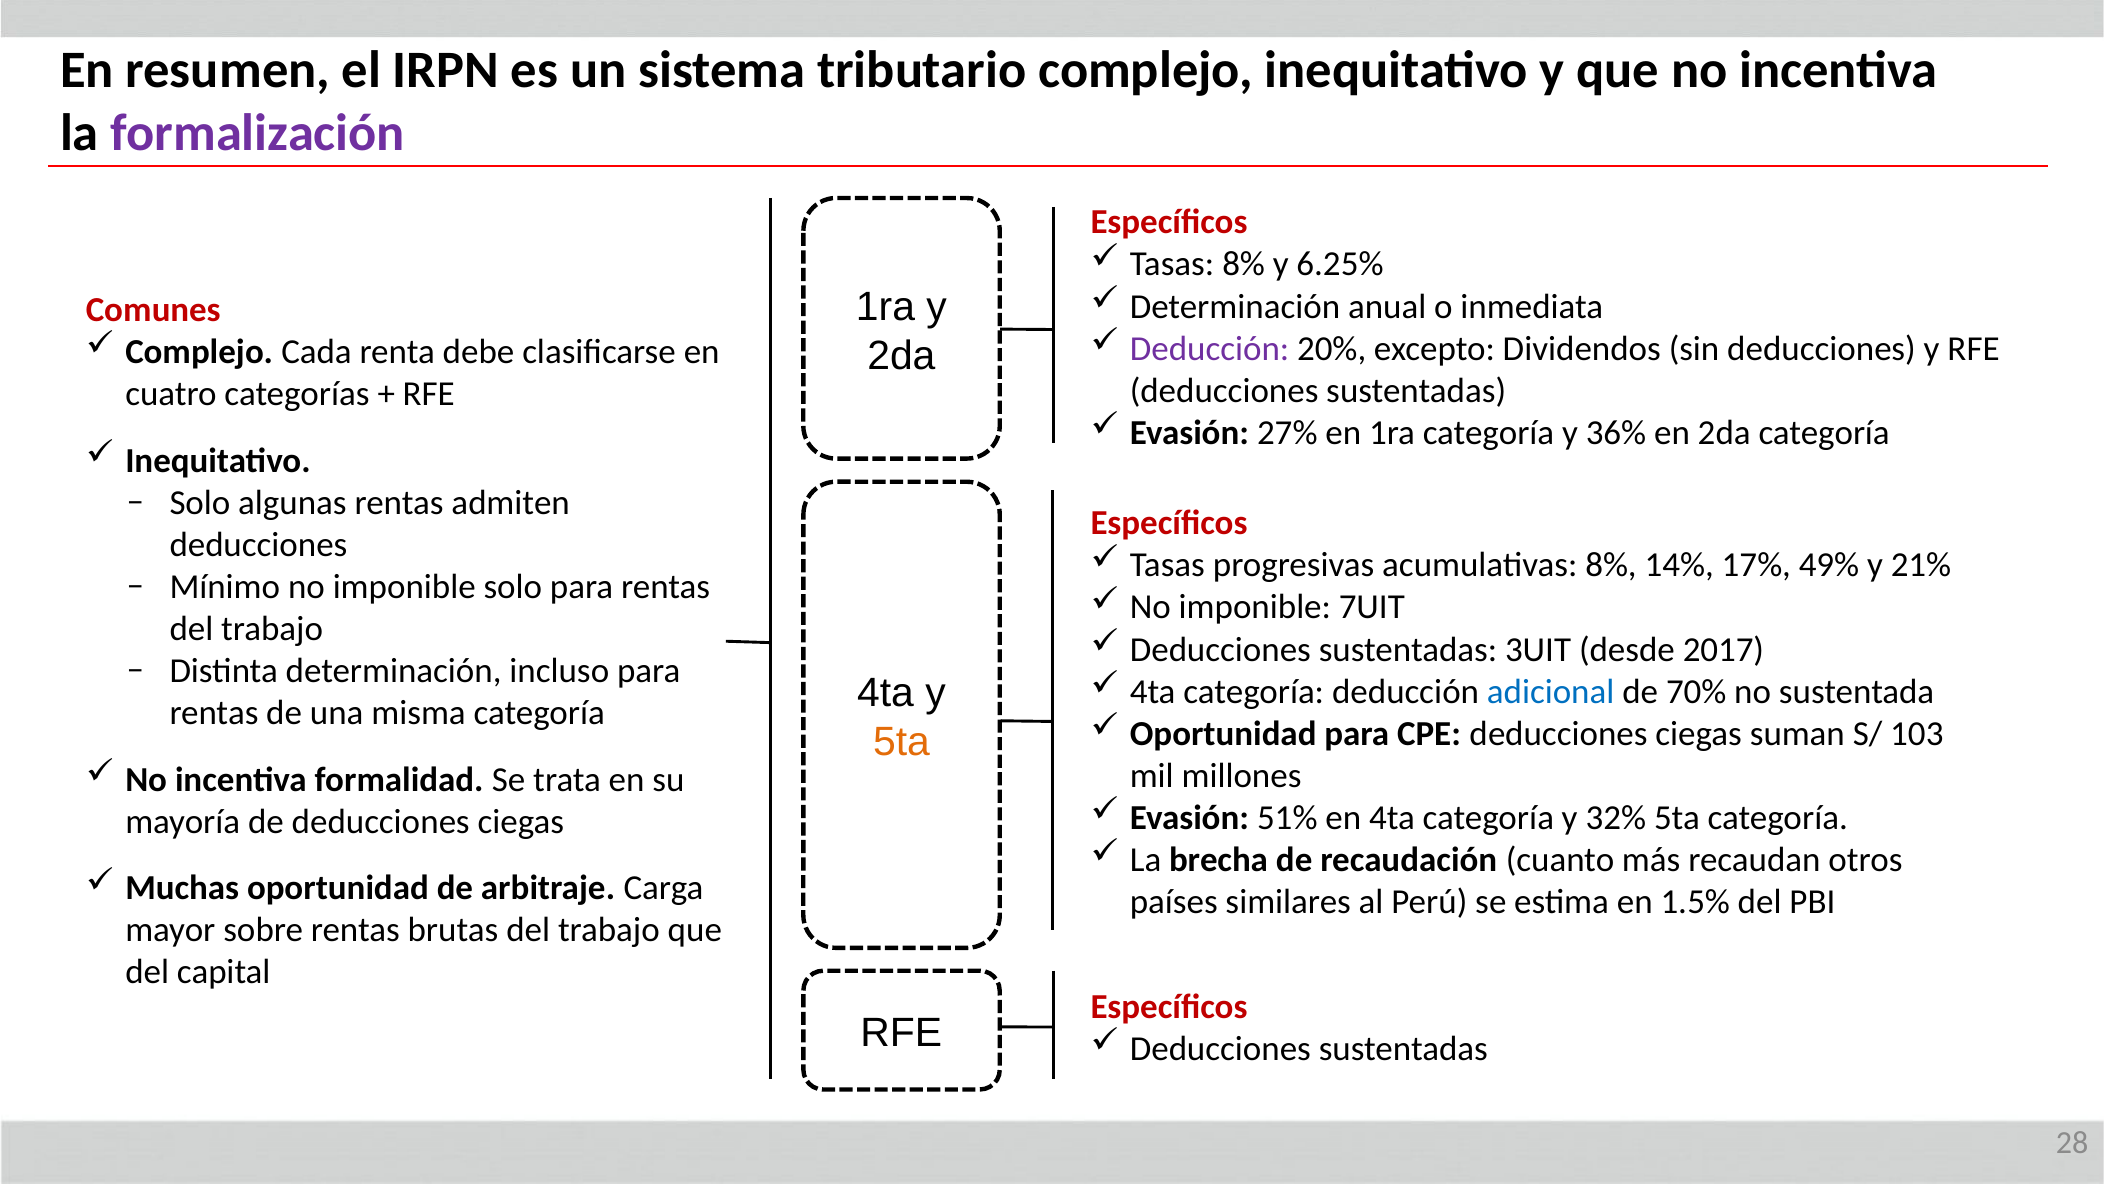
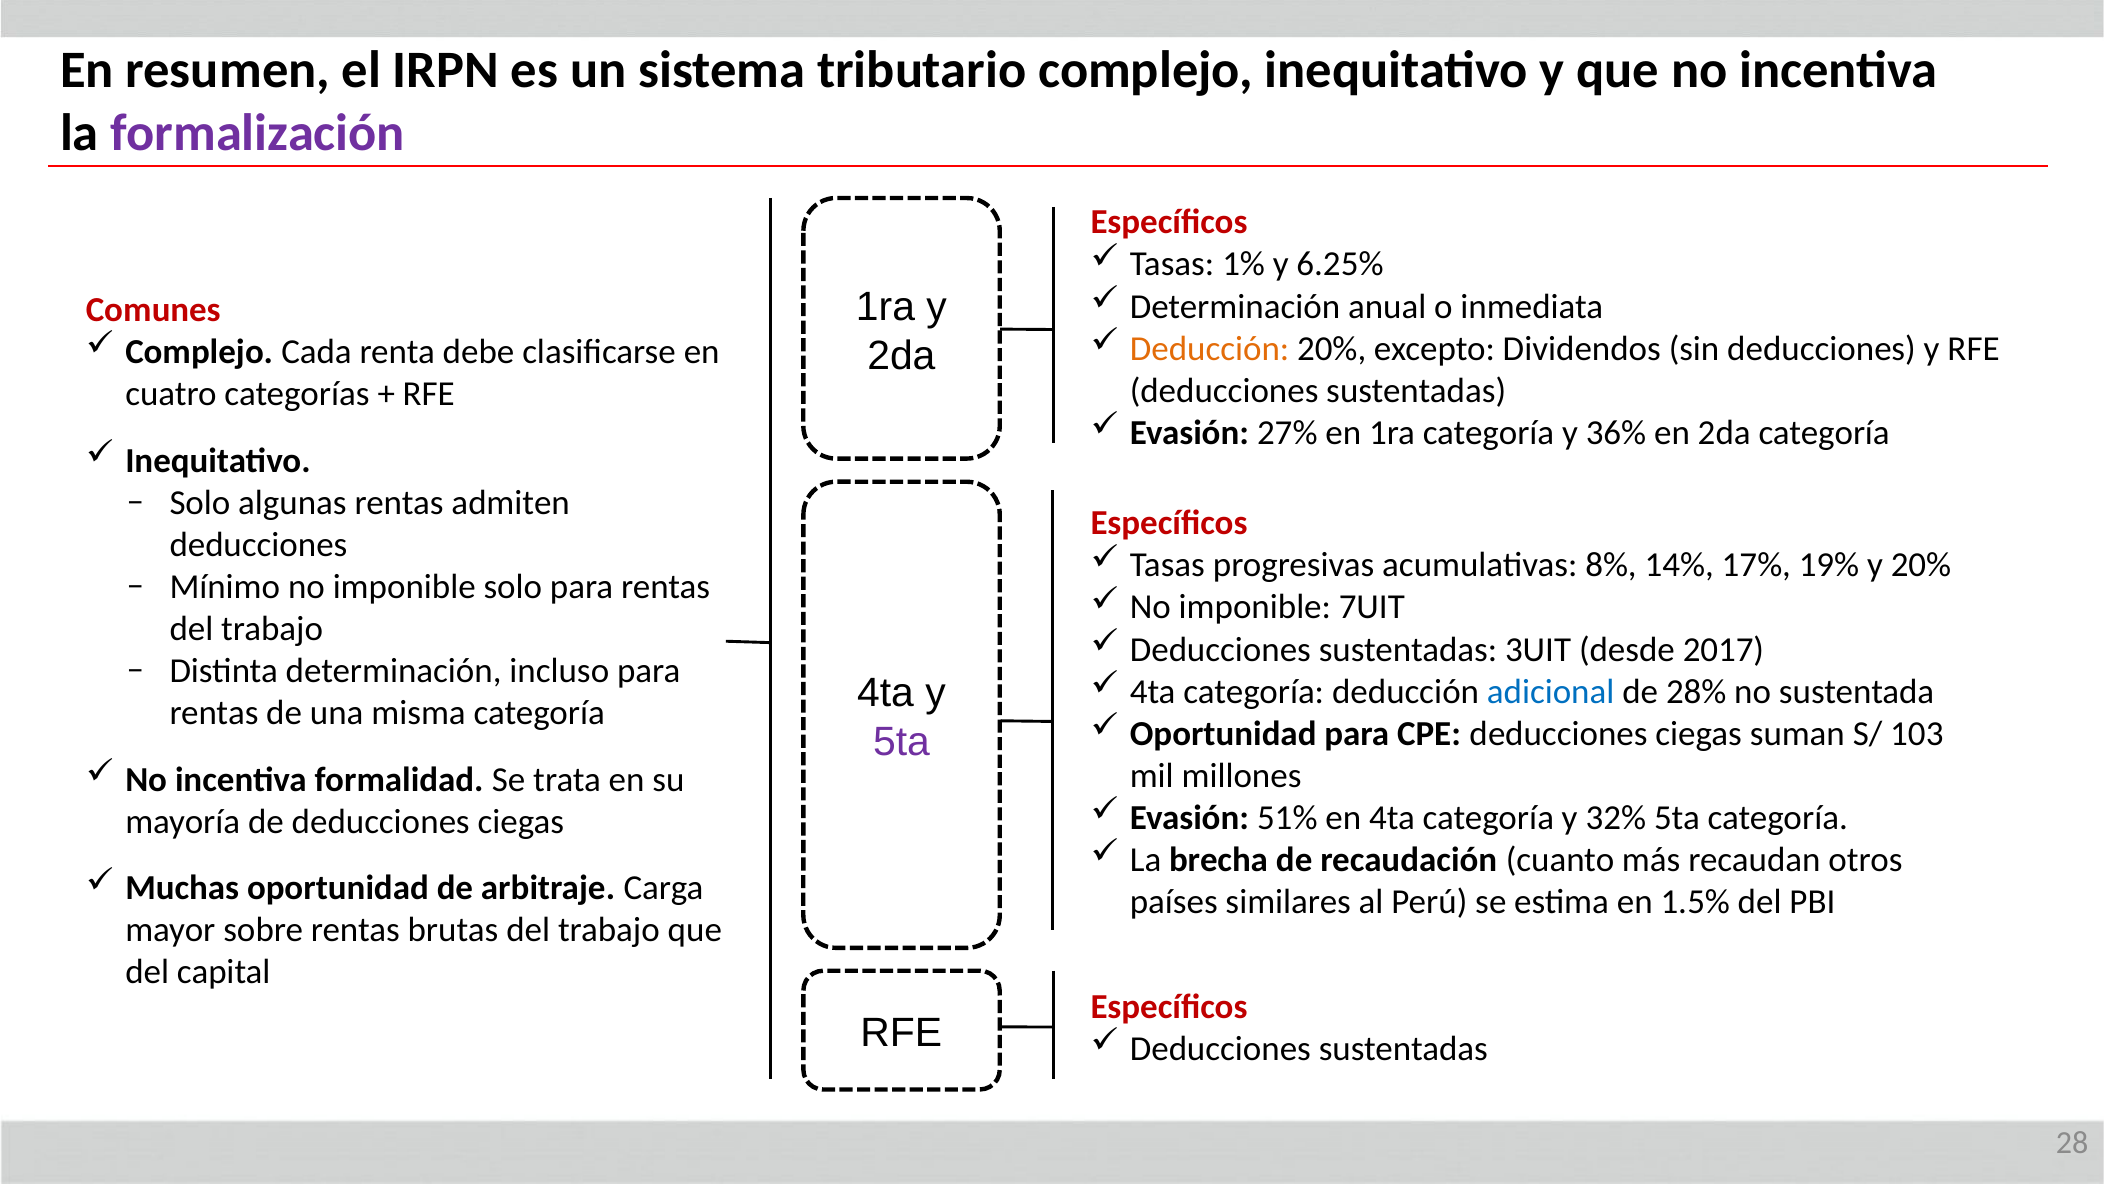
Tasas 8%: 8% -> 1% (1244, 264)
Deducción colour: purple -> orange (1210, 348)
49%: 49% -> 19% (1829, 565)
y 21%: 21% -> 20% (1921, 565)
70%: 70% -> 28% (1696, 691)
5ta colour: orange -> purple (901, 742)
